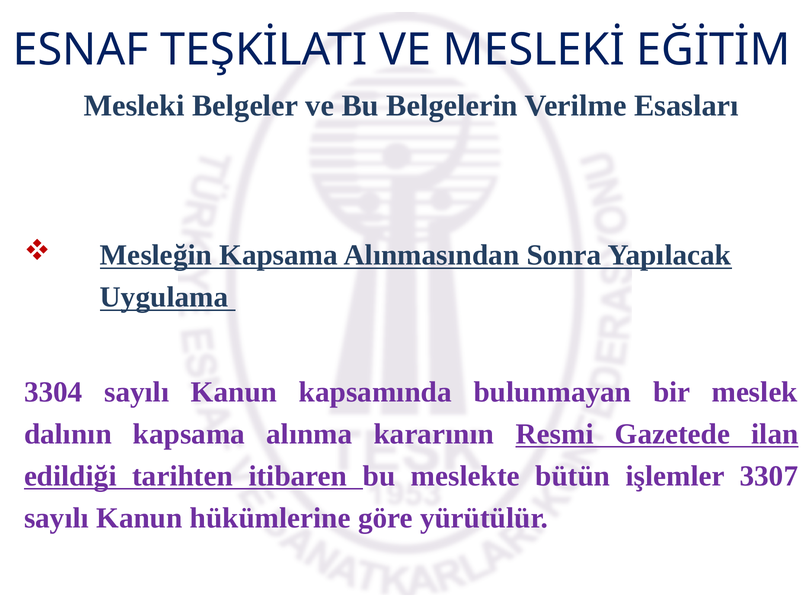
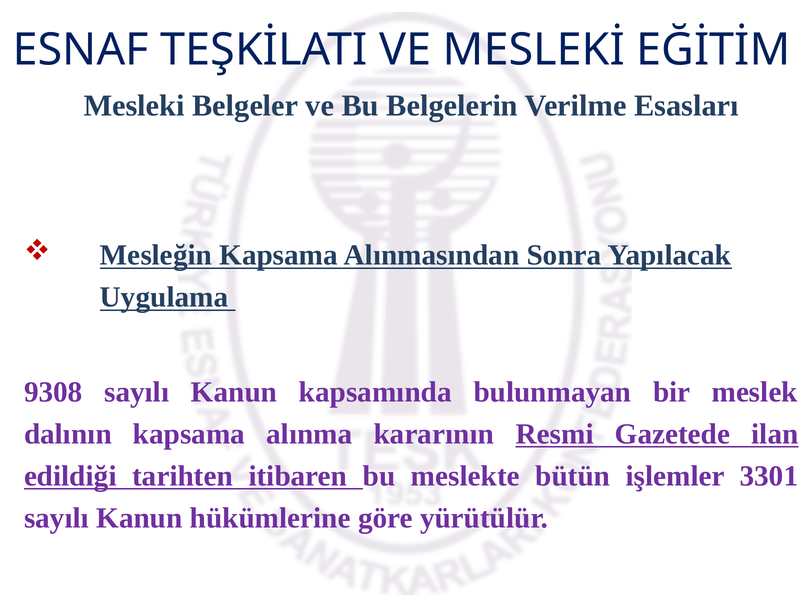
3304: 3304 -> 9308 (53, 392)
3307: 3307 -> 3301 (769, 476)
